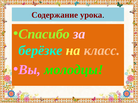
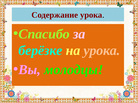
на класс: класс -> урока (102, 51)
